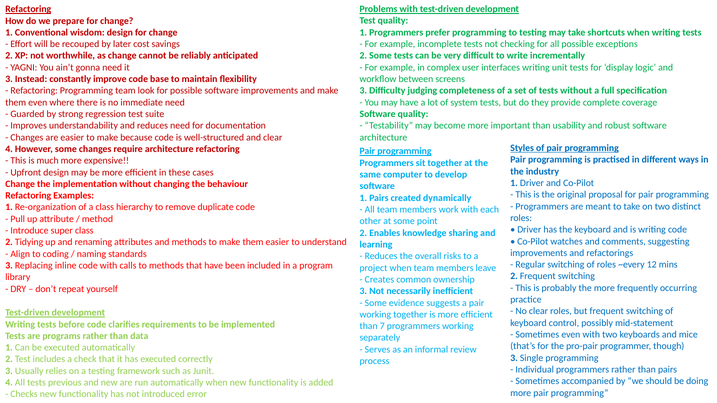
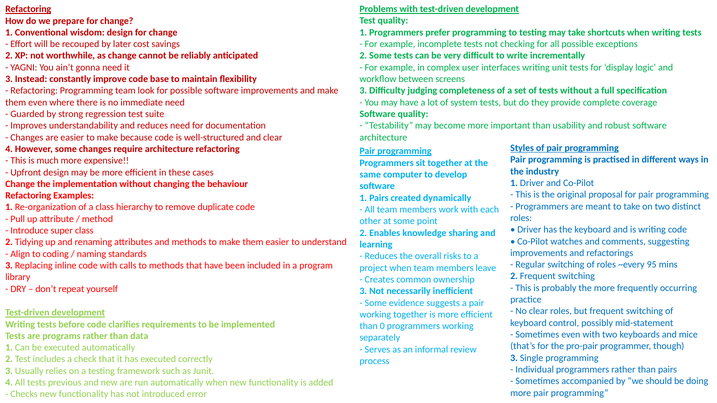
12: 12 -> 95 (652, 265)
7: 7 -> 0 (382, 326)
